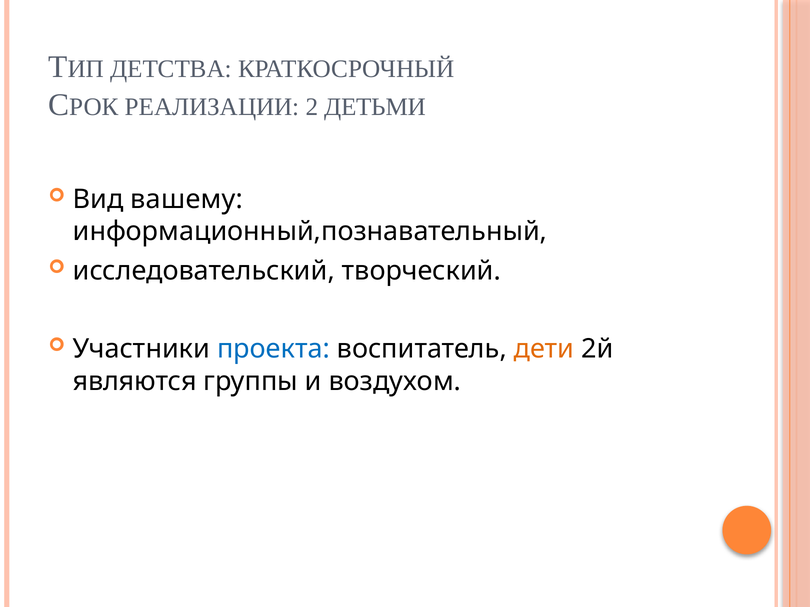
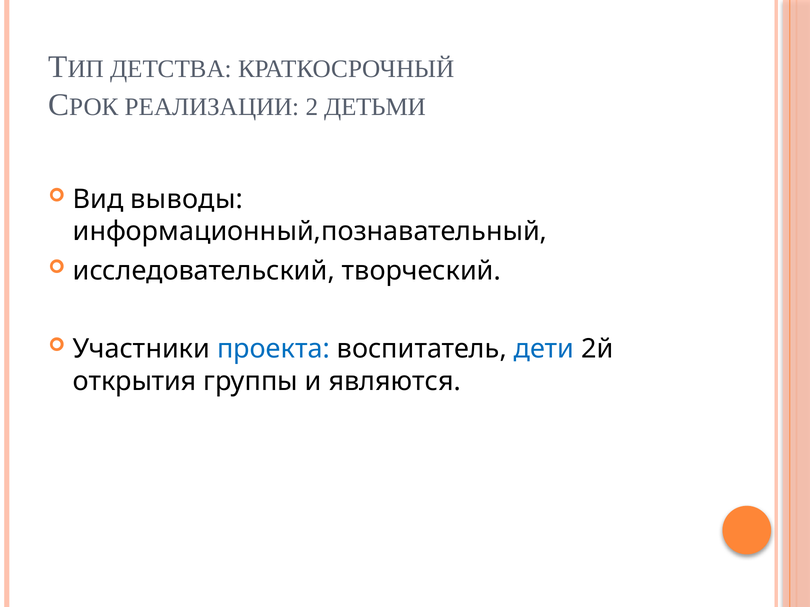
вашему: вашему -> выводы (187, 199)
дети colour: orange -> blue (544, 349)
являются: являются -> открытия (135, 382)
воздухом: воздухом -> являются (395, 382)
